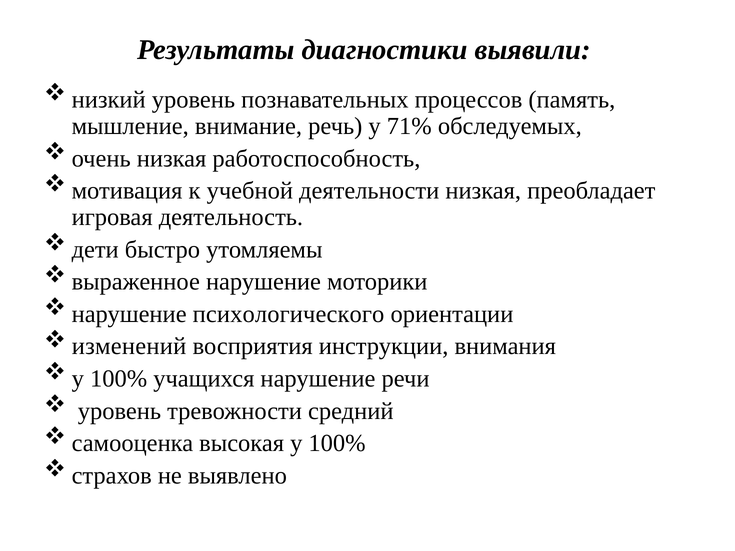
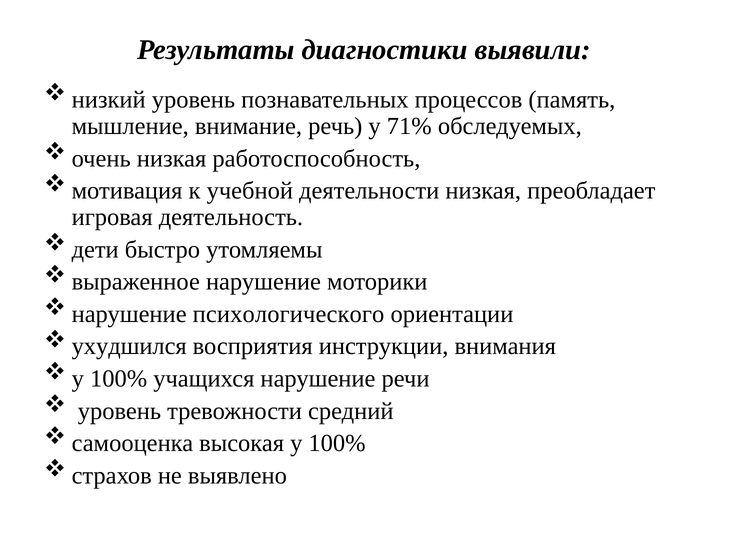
изменений: изменений -> ухудшился (129, 347)
